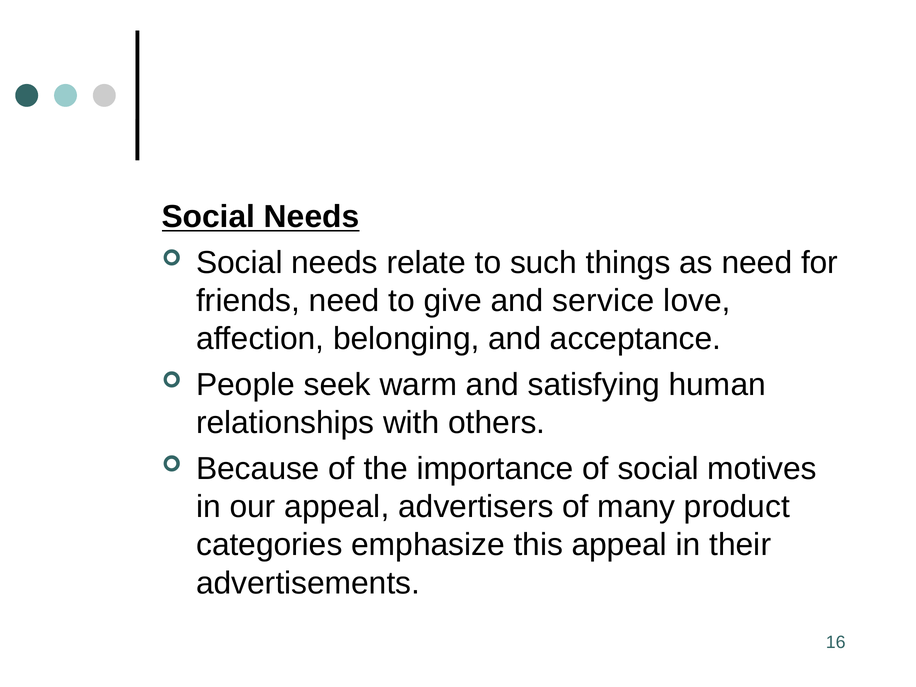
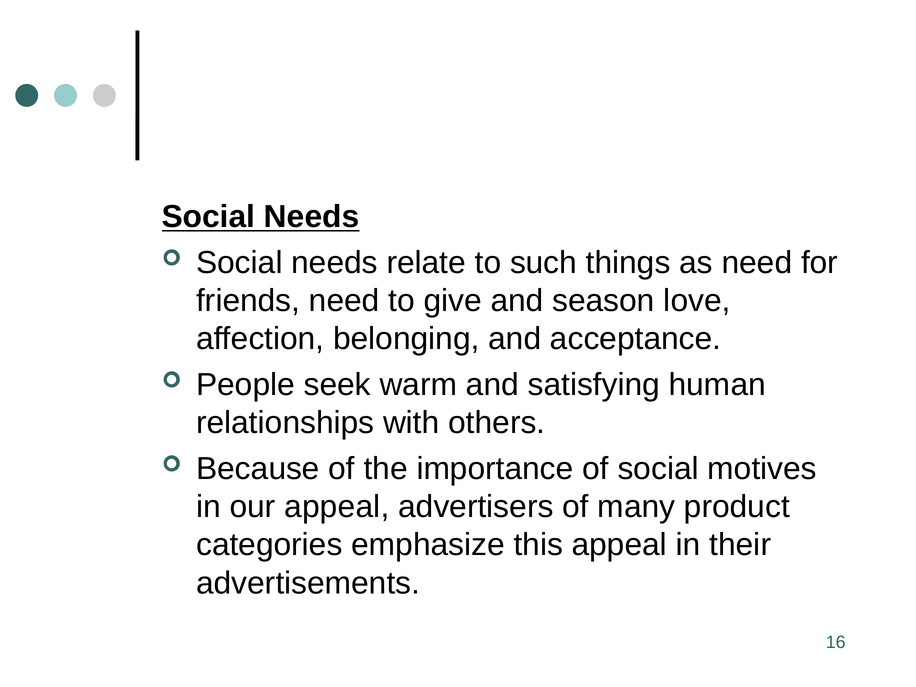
service: service -> season (603, 301)
